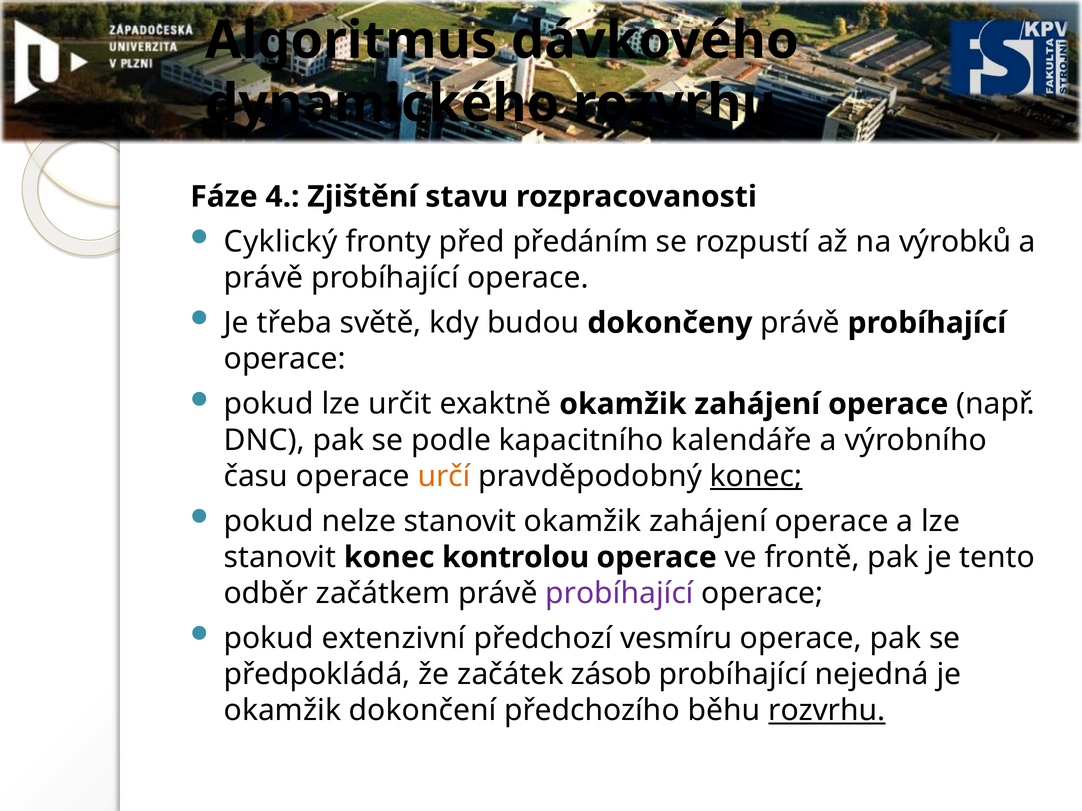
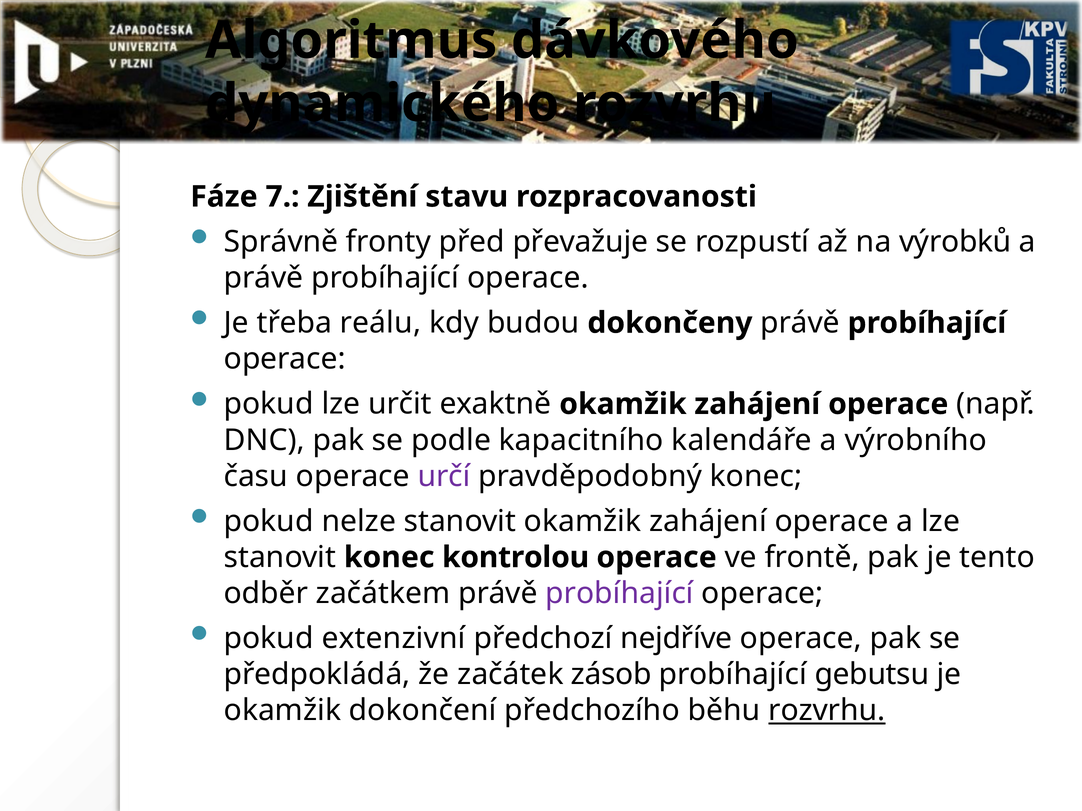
4: 4 -> 7 (282, 197)
Cyklický: Cyklický -> Správně (281, 242)
předáním: předáním -> převažuje (580, 242)
světě: světě -> reálu (380, 323)
určí colour: orange -> purple (444, 476)
konec underline: present -> none (756, 476)
vesmíru: vesmíru -> nejdříve (676, 639)
nejedná: nejedná -> gebutsu (872, 675)
